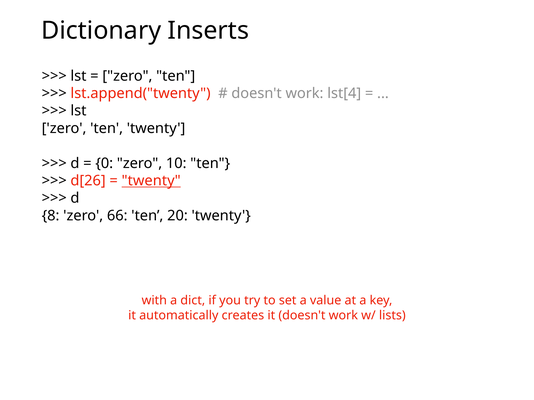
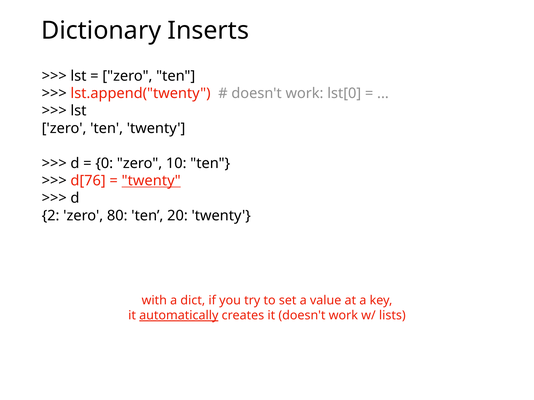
lst[4: lst[4 -> lst[0 (344, 93)
d[26: d[26 -> d[76 (88, 181)
8: 8 -> 2 (51, 216)
66: 66 -> 80 (117, 216)
automatically underline: none -> present (179, 316)
